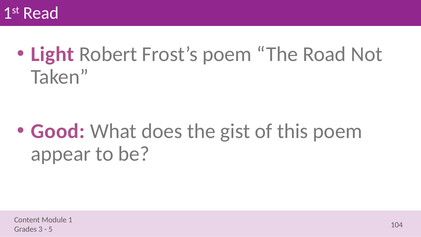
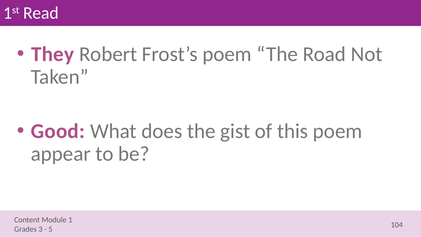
Light: Light -> They (53, 54)
